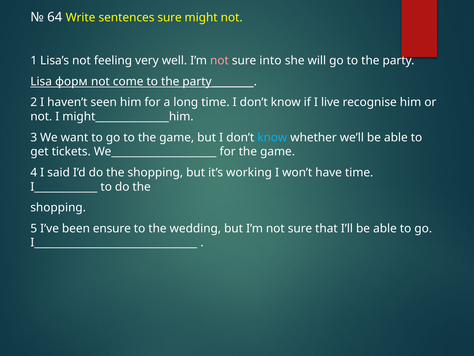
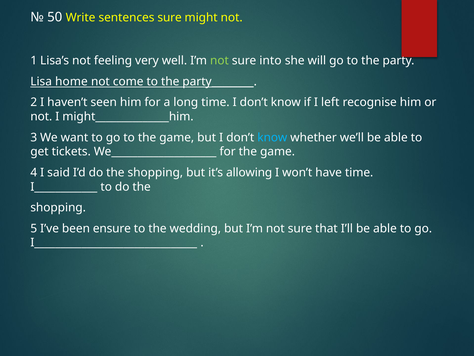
64: 64 -> 50 (55, 17)
not colour: pink -> light green (219, 61)
форм: форм -> home (71, 81)
live: live -> left (330, 102)
working: working -> allowing (249, 172)
